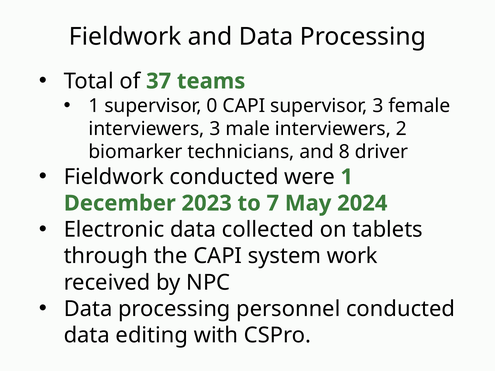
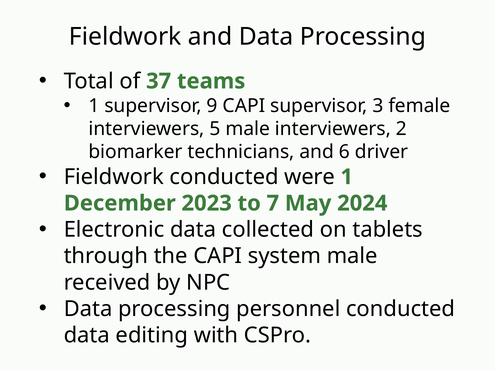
0: 0 -> 9 (212, 106)
interviewers 3: 3 -> 5 (215, 129)
8: 8 -> 6 (344, 152)
system work: work -> male (352, 256)
